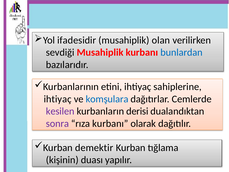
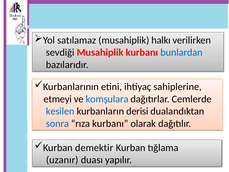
ifadesidir: ifadesidir -> satılamaz (77, 40)
olan: olan -> halkı (161, 40)
ihtiyaç: ihtiyaç -> etmeyi (58, 99)
kesilen colour: purple -> blue (60, 111)
sonra colour: purple -> blue (57, 123)
kişinin: kişinin -> uzanır (62, 160)
